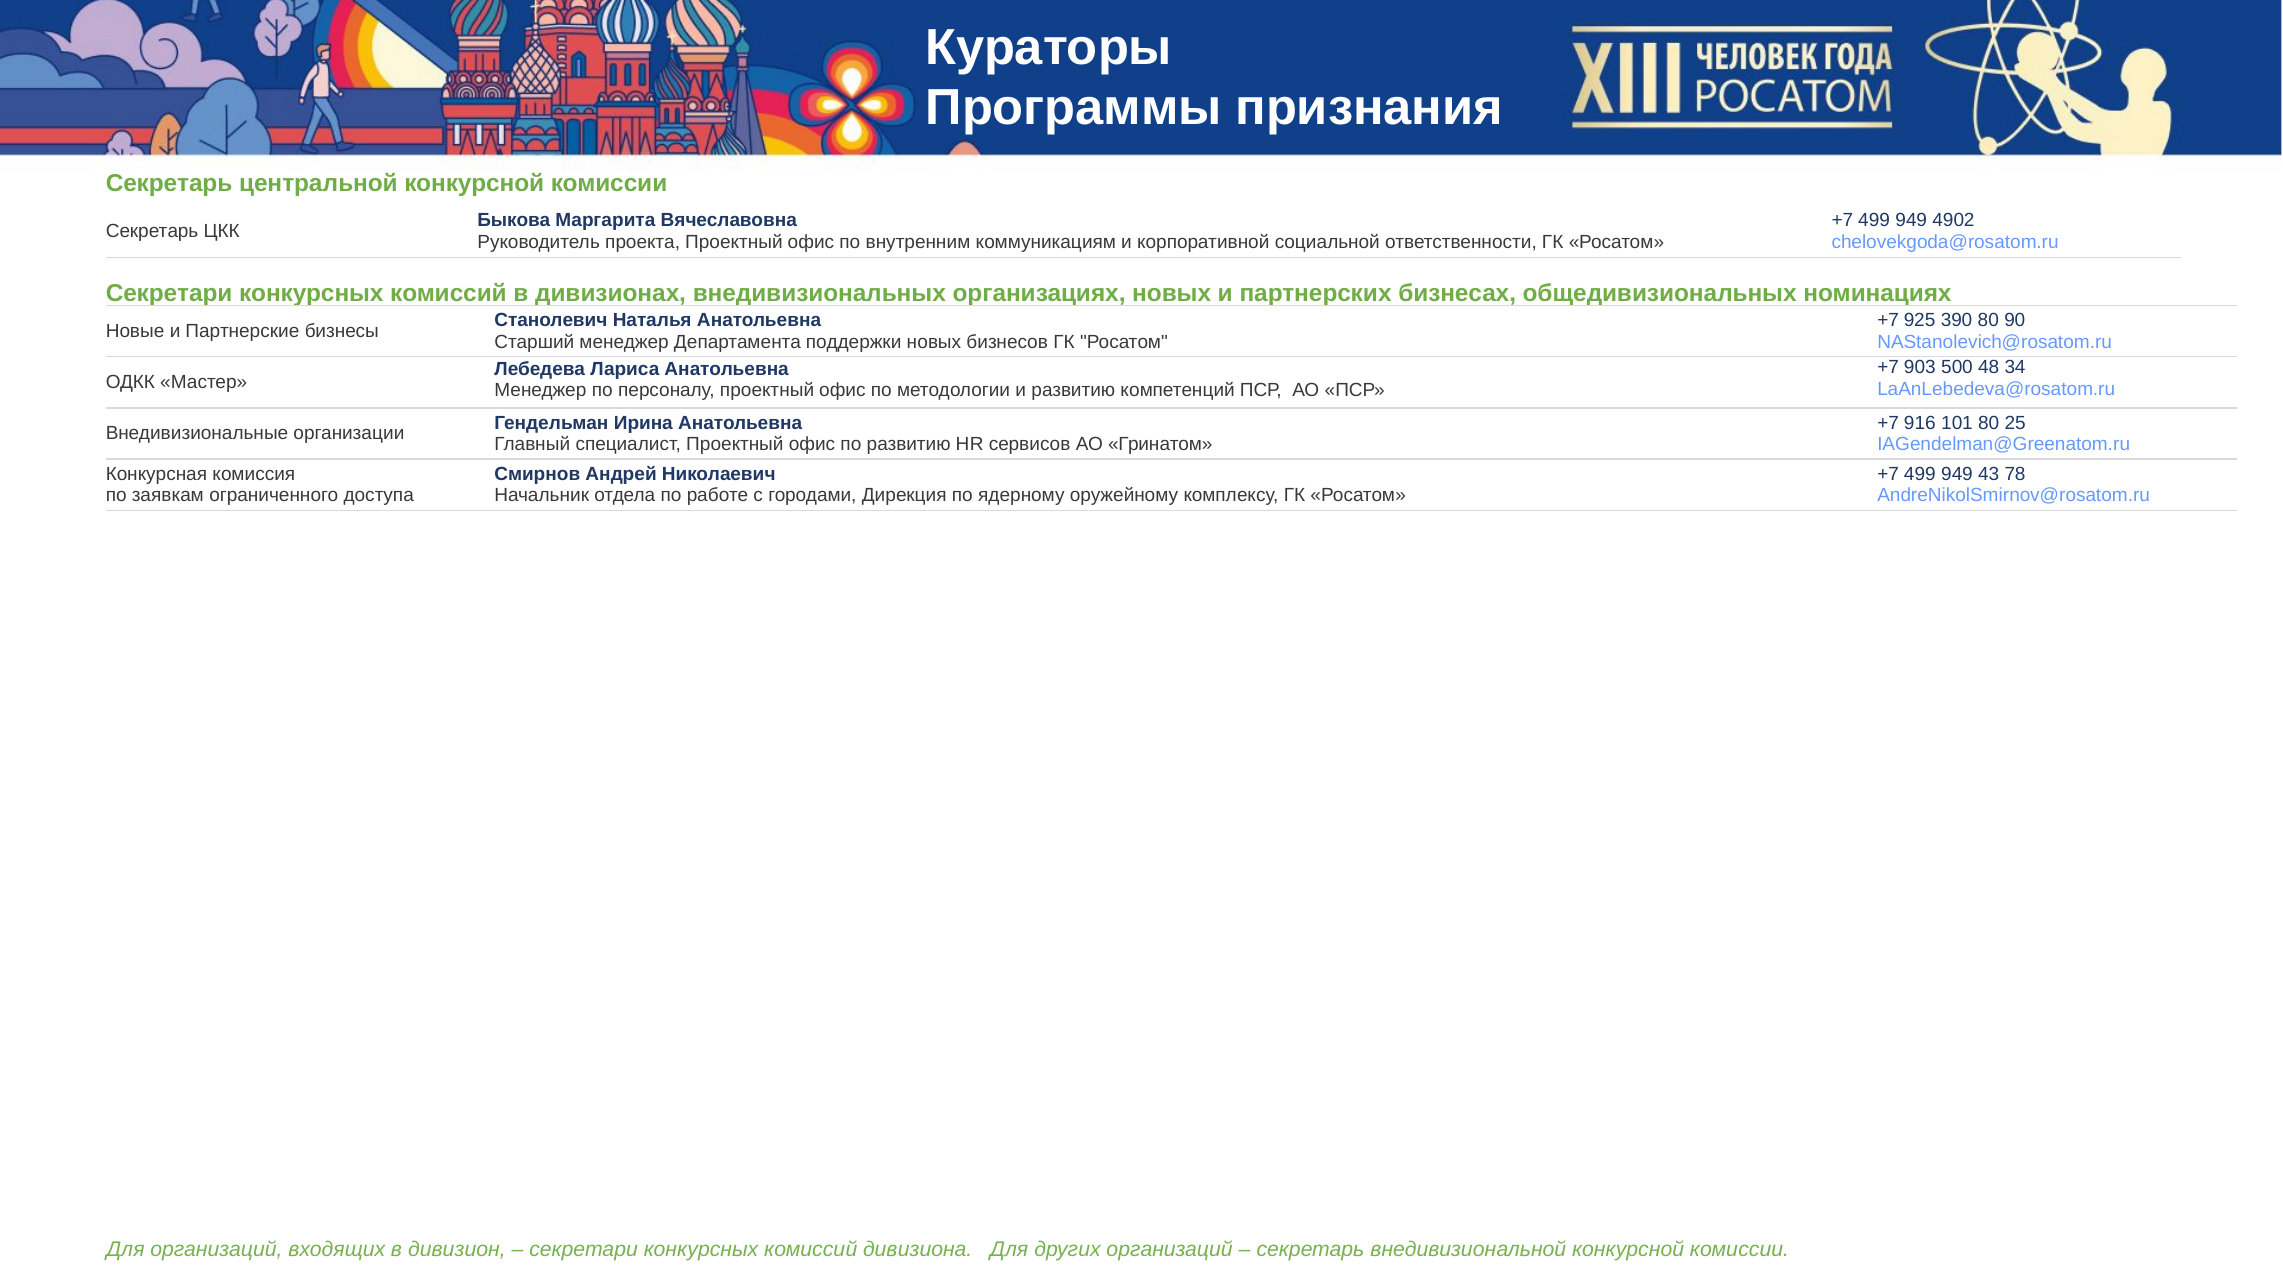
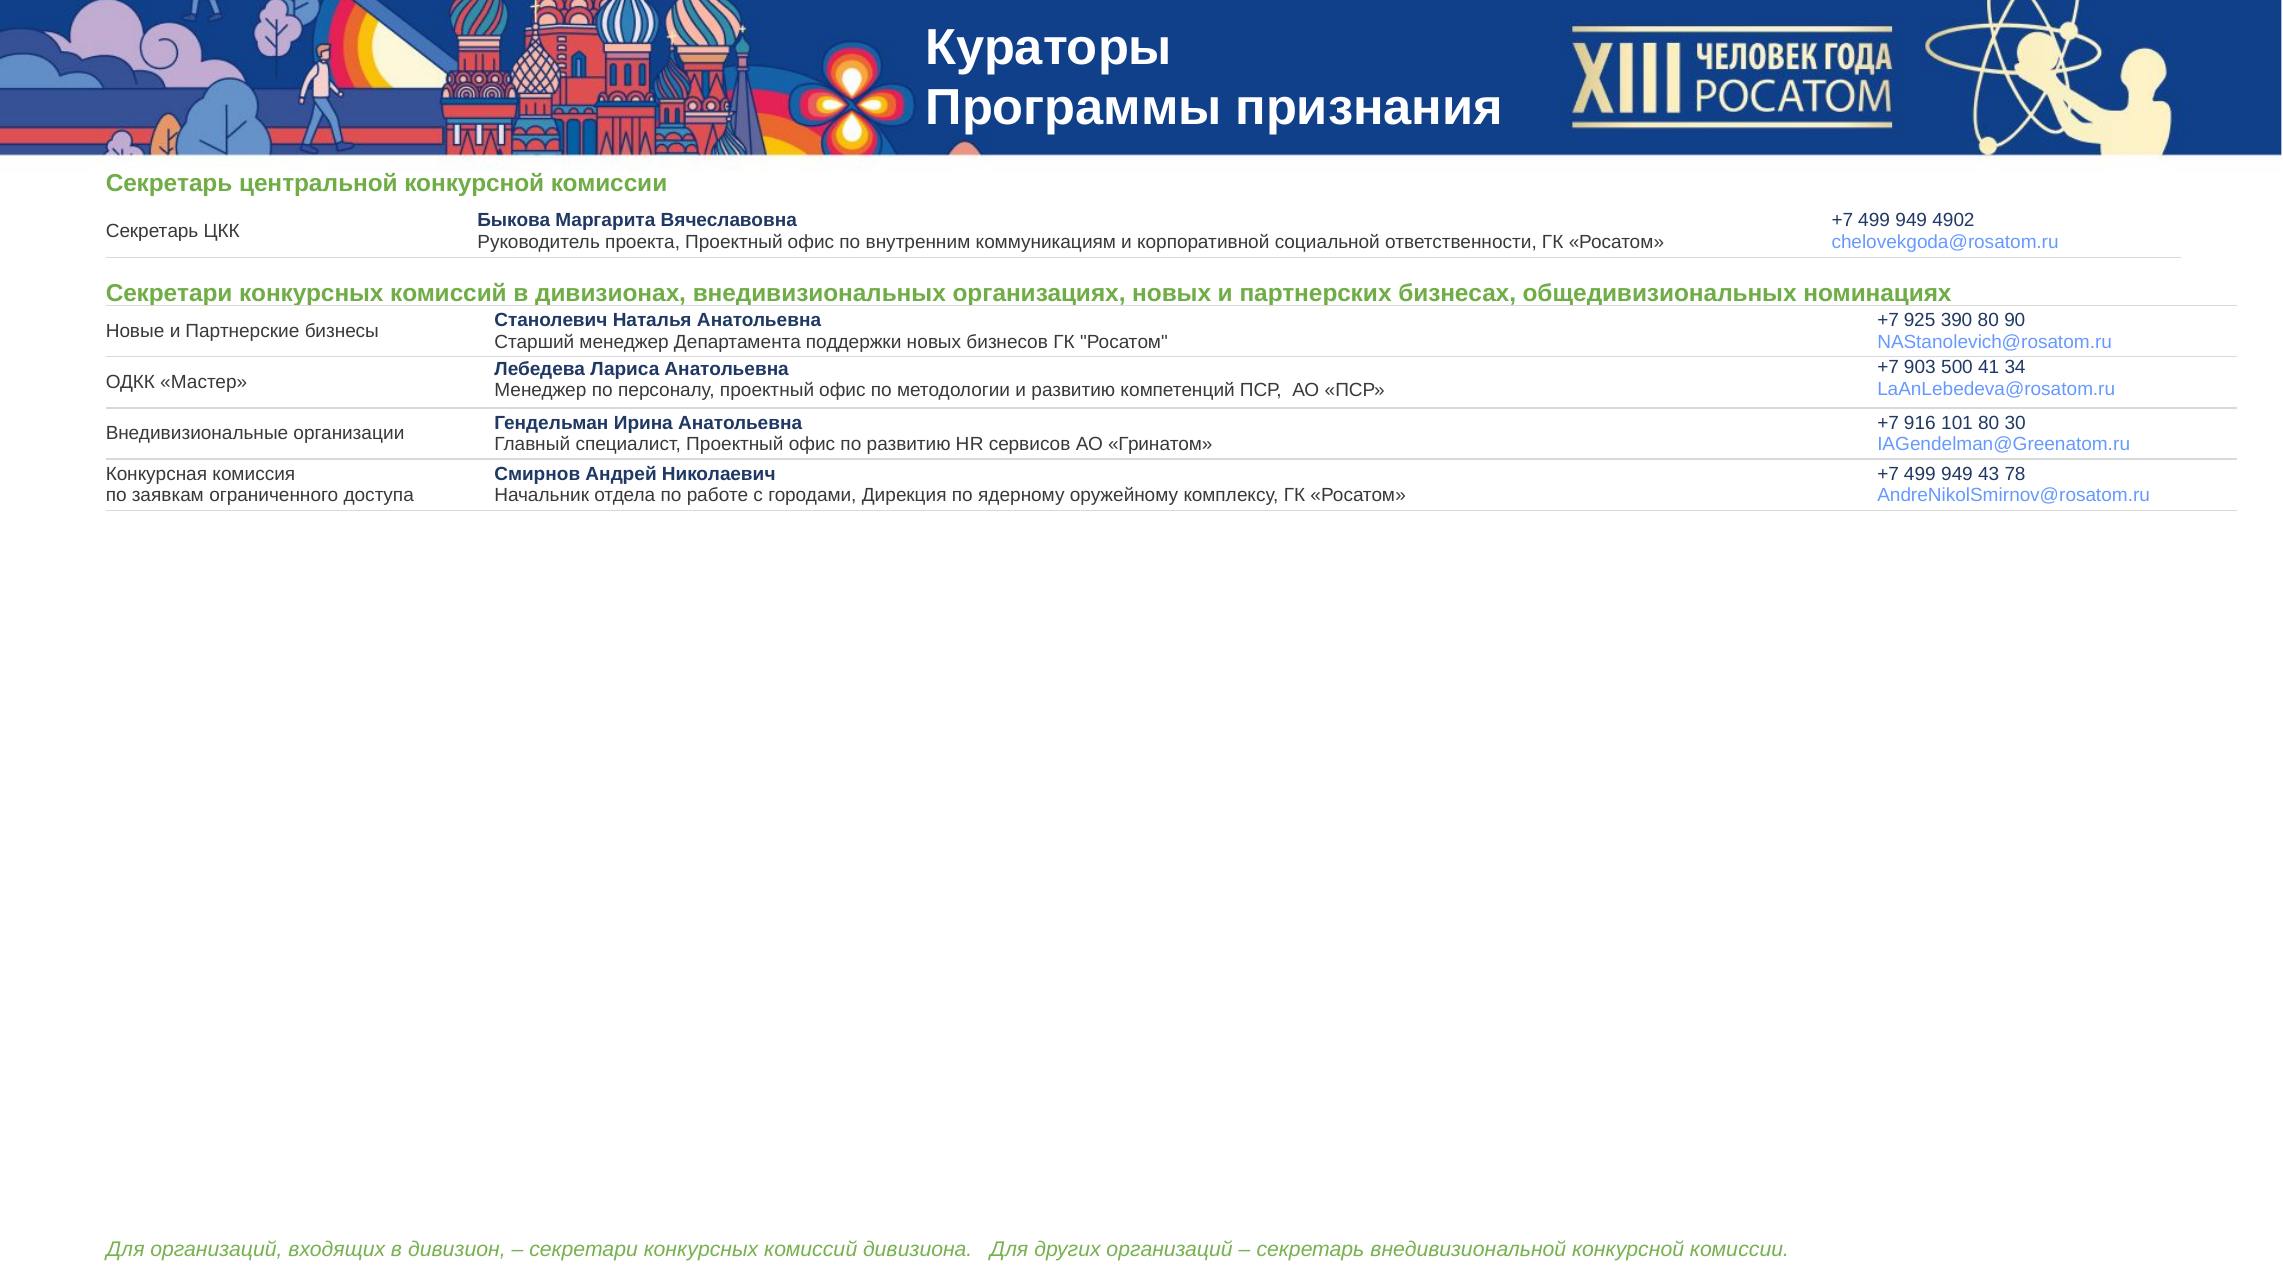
48: 48 -> 41 (1989, 368)
25: 25 -> 30 (2015, 423)
